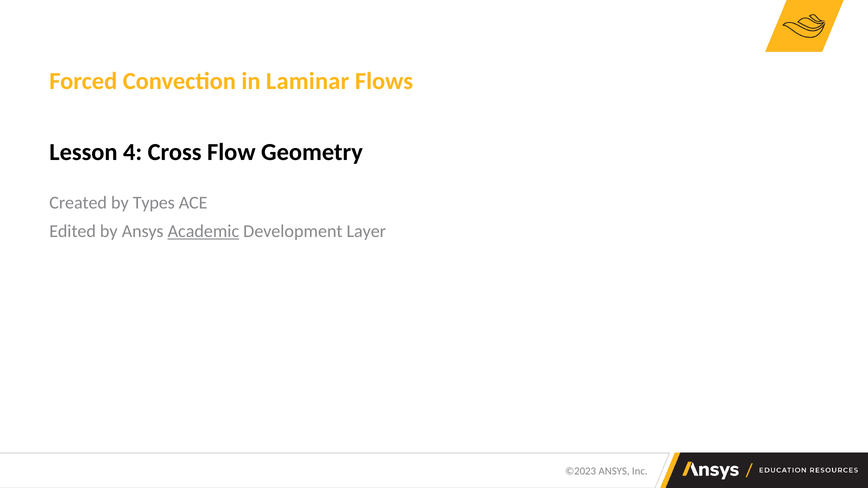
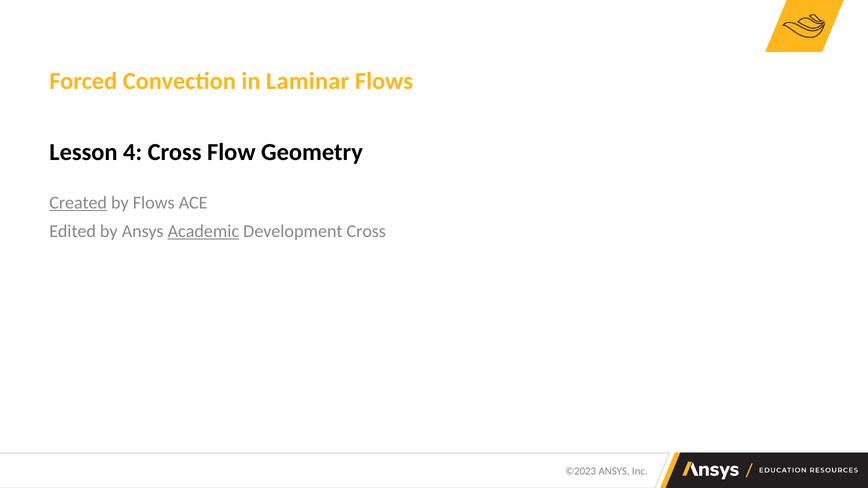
Created underline: none -> present (78, 203)
by Types: Types -> Flows (154, 203)
Development Layer: Layer -> Cross (366, 231)
